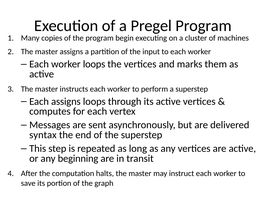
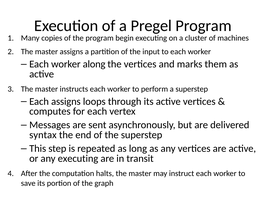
worker loops: loops -> along (94, 64)
any beginning: beginning -> executing (78, 159)
